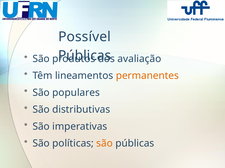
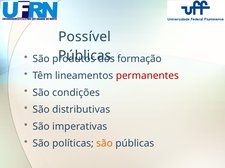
avaliação: avaliação -> formação (139, 59)
permanentes colour: orange -> red (147, 76)
populares: populares -> condições (76, 93)
